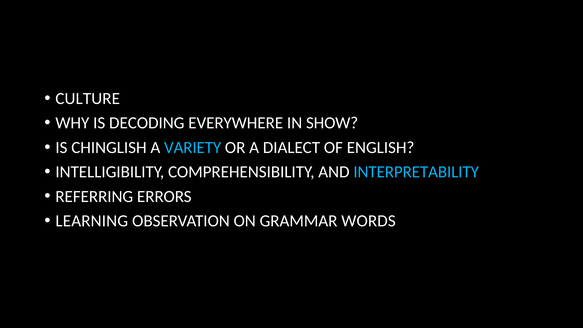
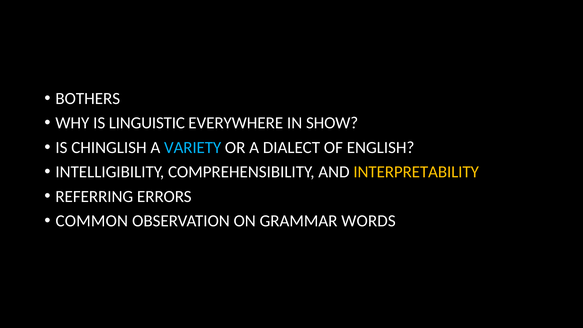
CULTURE: CULTURE -> BOTHERS (88, 99)
DECODING: DECODING -> LINGUISTIC (147, 123)
INTERPRETABILITY colour: light blue -> yellow (416, 172)
LEARNING: LEARNING -> COMMON (92, 221)
